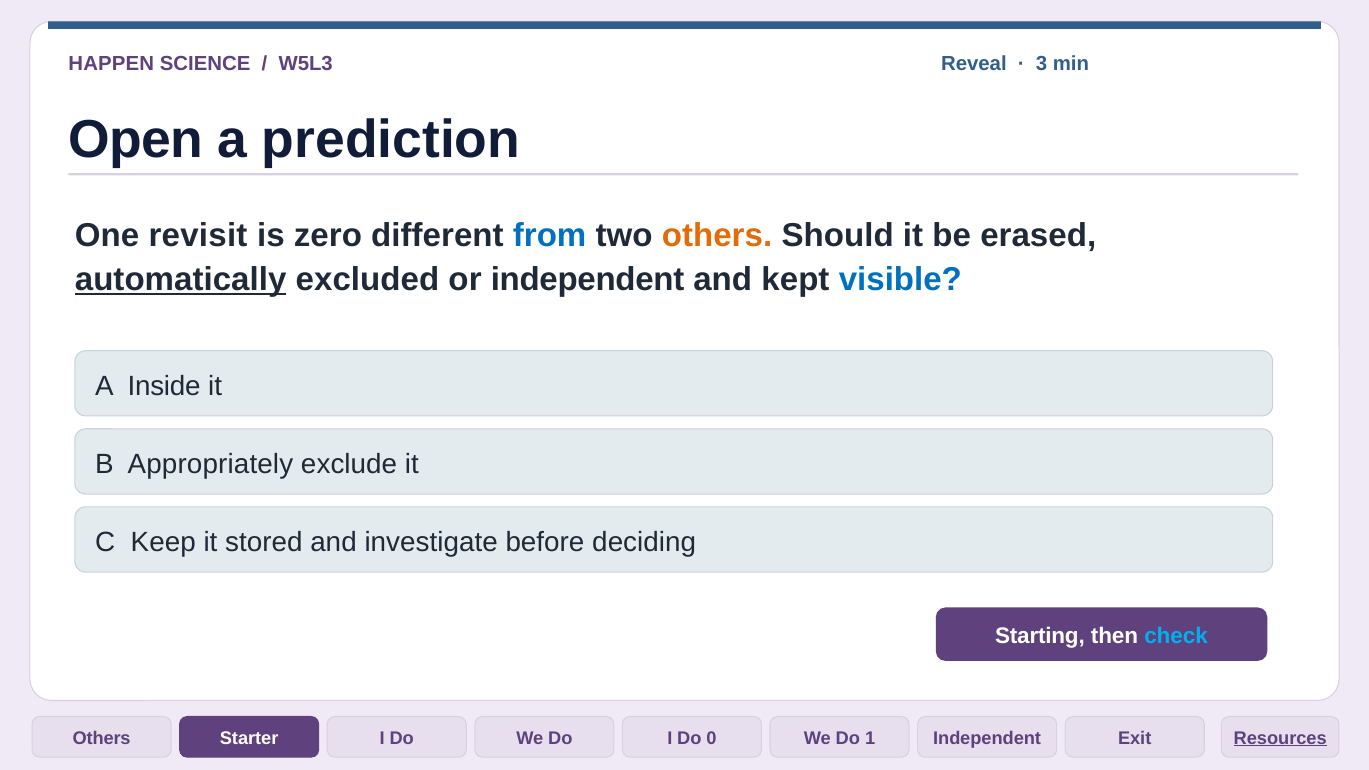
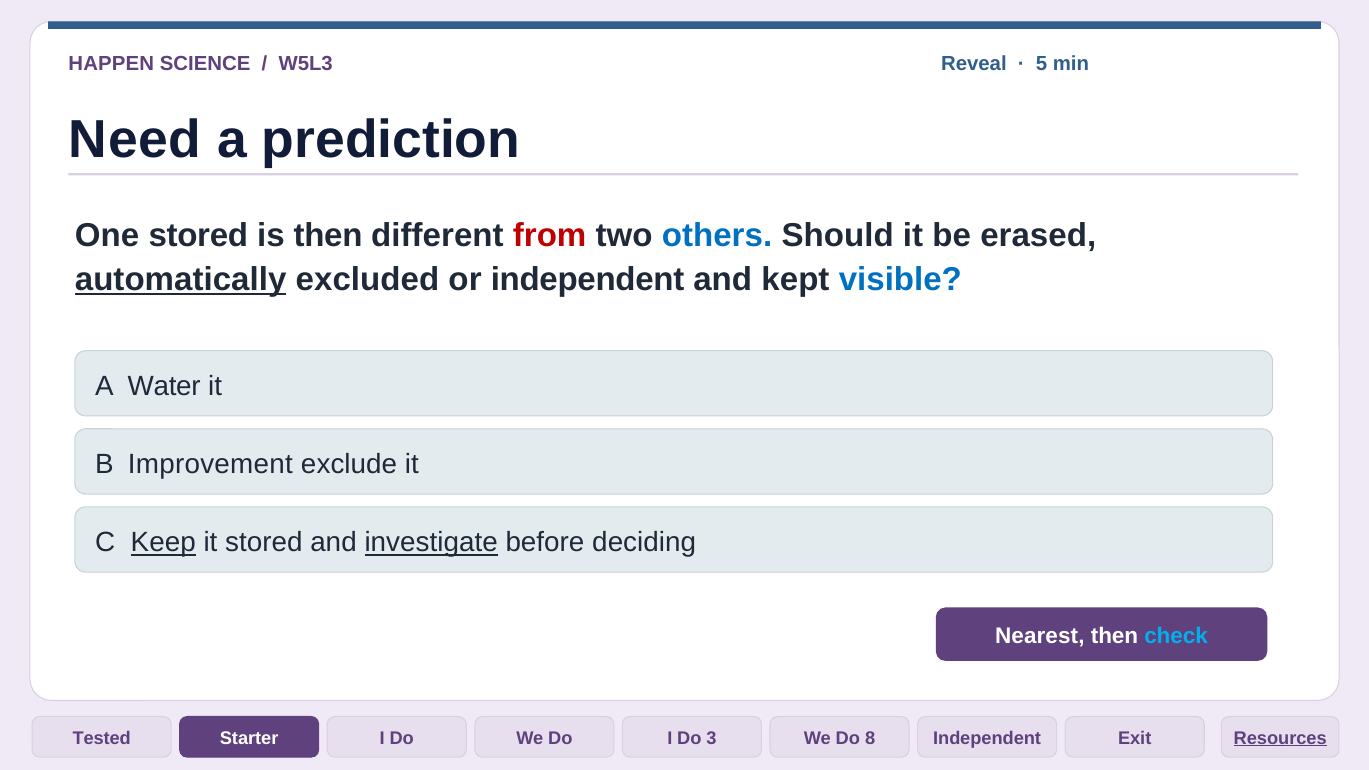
3: 3 -> 5 (1042, 64)
Open: Open -> Need (135, 140)
One revisit: revisit -> stored (198, 236)
is zero: zero -> then (328, 236)
from colour: blue -> red (550, 236)
others colour: orange -> blue (717, 236)
Inside: Inside -> Water (164, 387)
Appropriately: Appropriately -> Improvement (210, 465)
Keep underline: none -> present (163, 543)
investigate underline: none -> present (431, 543)
Starting: Starting -> Nearest (1040, 636)
Others: Others -> Tested (102, 738)
0: 0 -> 3 (712, 738)
1: 1 -> 8 (870, 738)
